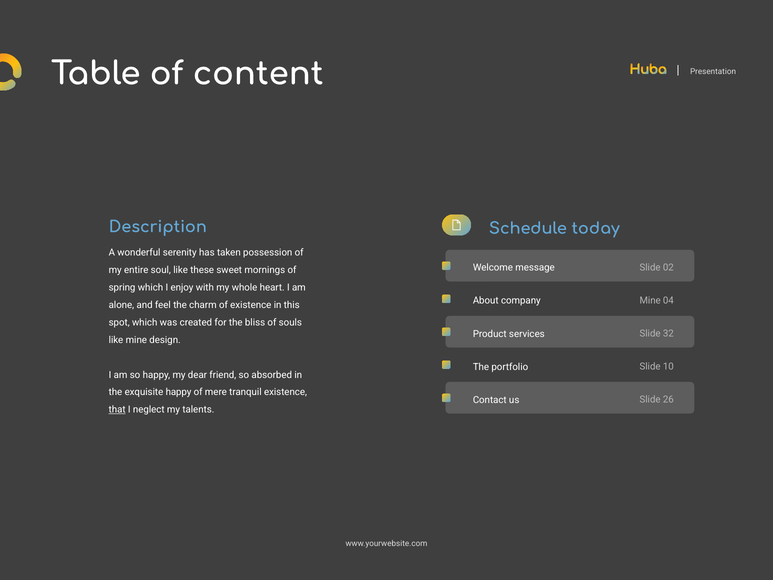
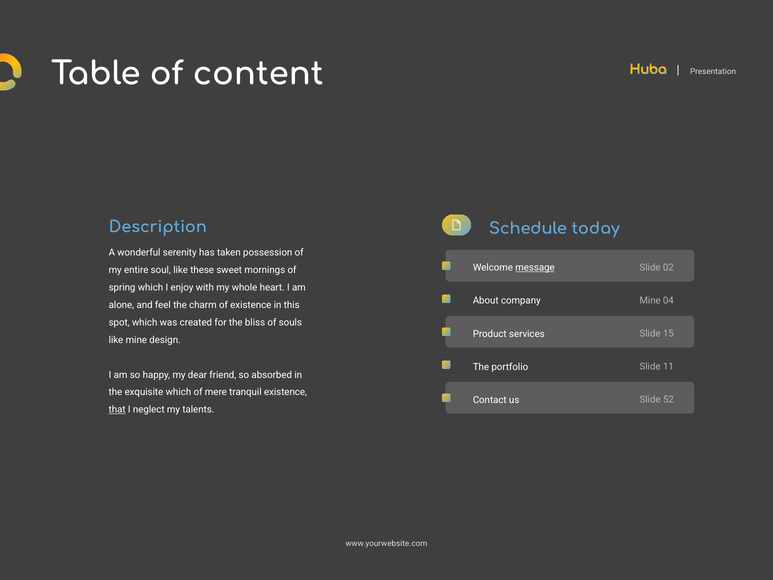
message underline: none -> present (535, 268)
32: 32 -> 15 (668, 333)
10: 10 -> 11 (668, 366)
exquisite happy: happy -> which (178, 392)
26: 26 -> 52 (668, 399)
